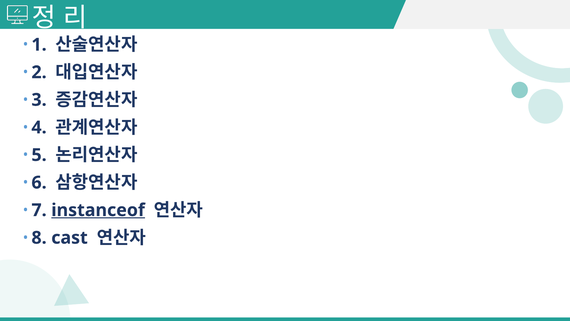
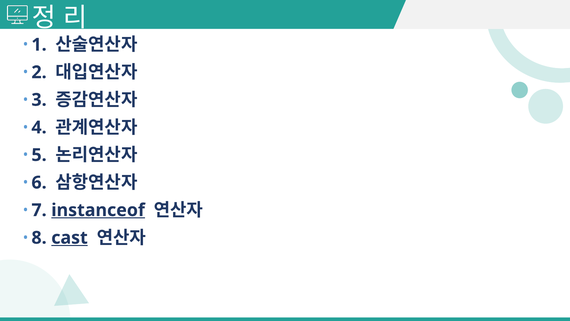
cast underline: none -> present (70, 238)
